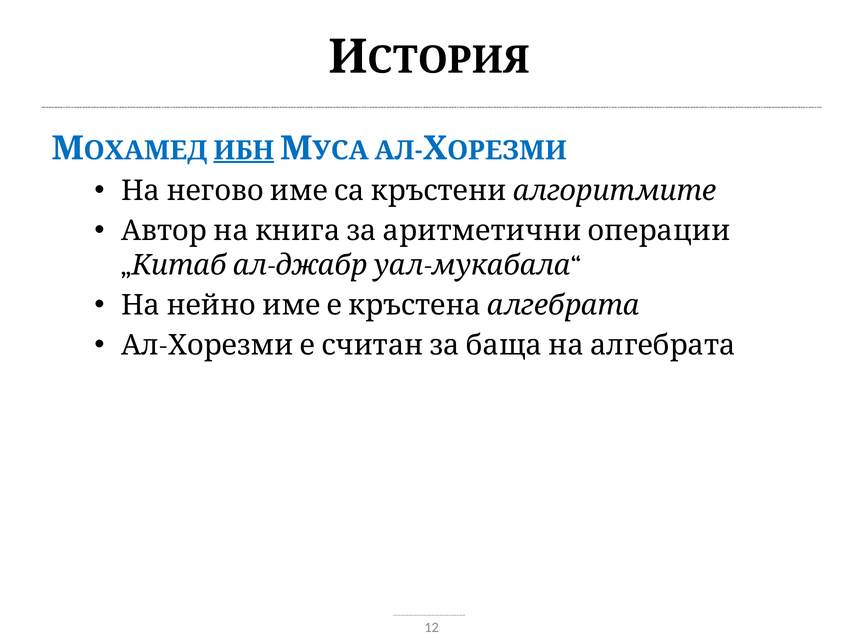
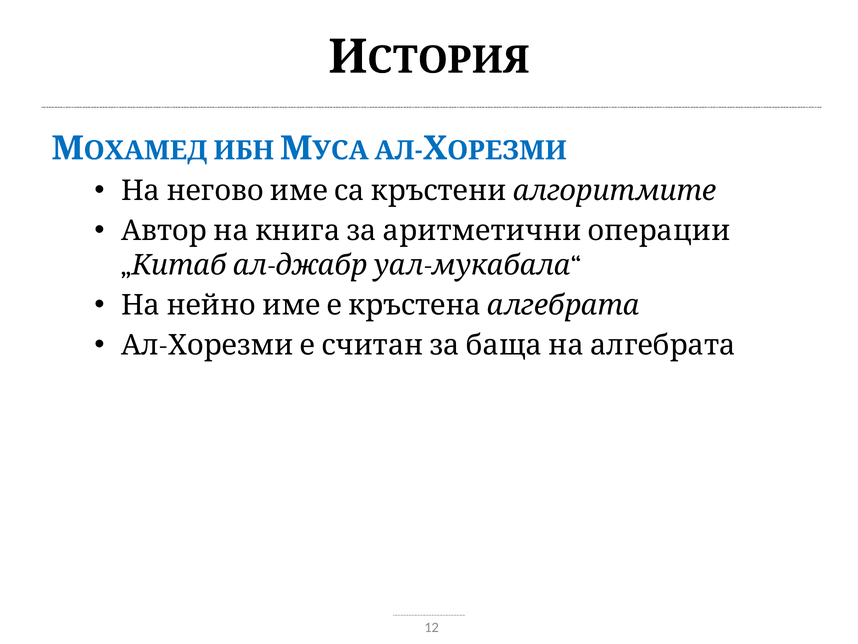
ИБН underline: present -> none (244, 150)
